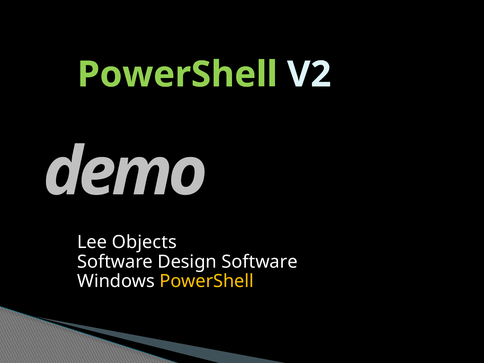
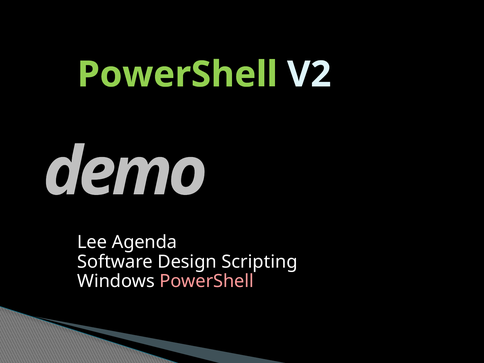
Objects: Objects -> Agenda (144, 242)
Design Software: Software -> Scripting (260, 262)
PowerShell colour: yellow -> pink (207, 281)
